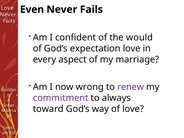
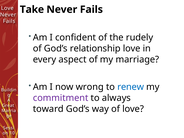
Even: Even -> Take (32, 9)
would: would -> rudely (140, 38)
expectation: expectation -> relationship (95, 48)
renew colour: purple -> blue (131, 87)
